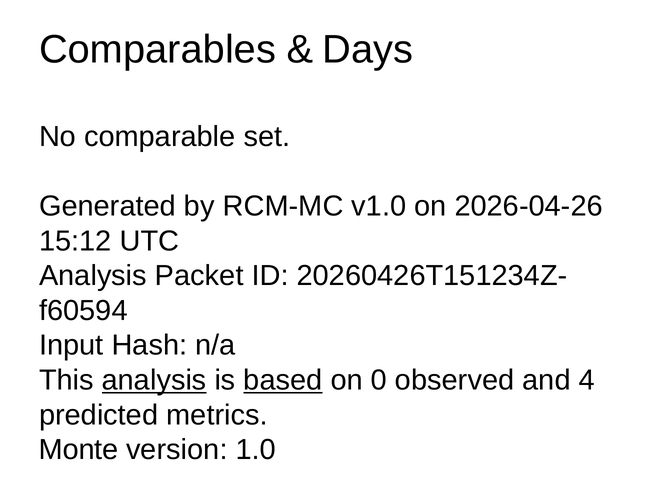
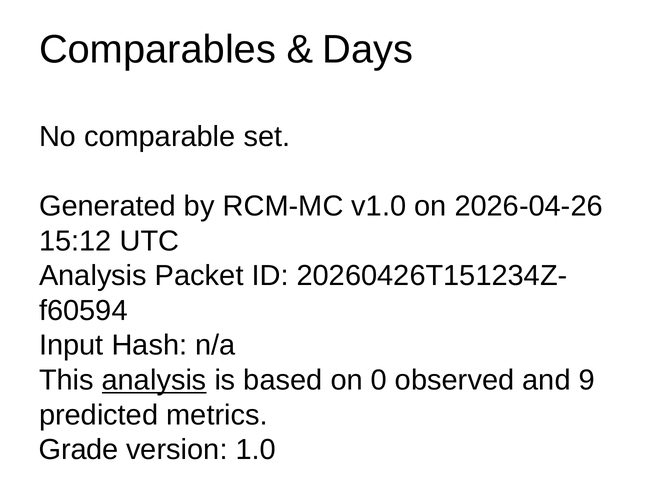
based underline: present -> none (283, 380)
4: 4 -> 9 (587, 380)
Monte: Monte -> Grade (79, 450)
